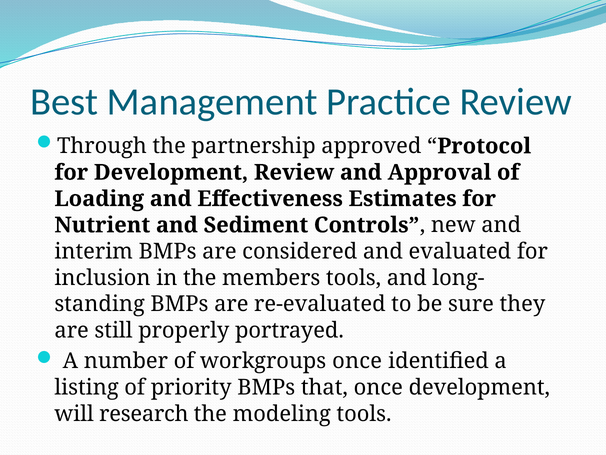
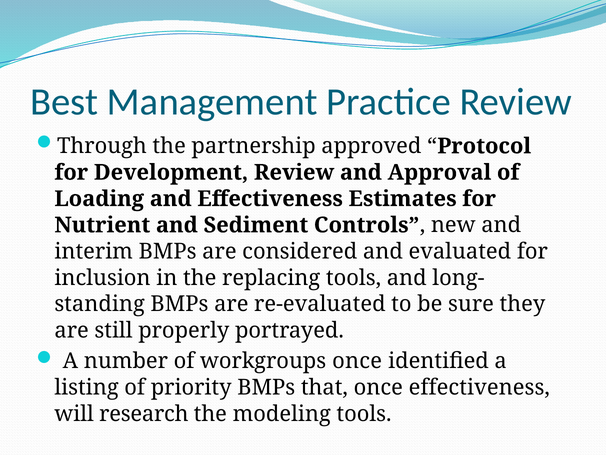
members: members -> replacing (271, 278)
once development: development -> effectiveness (479, 387)
